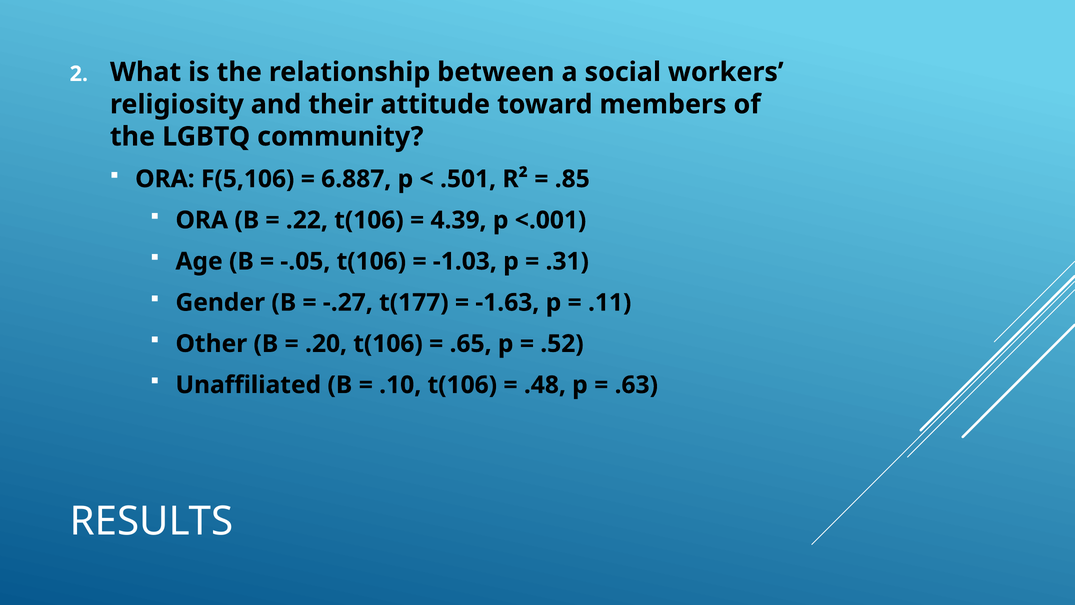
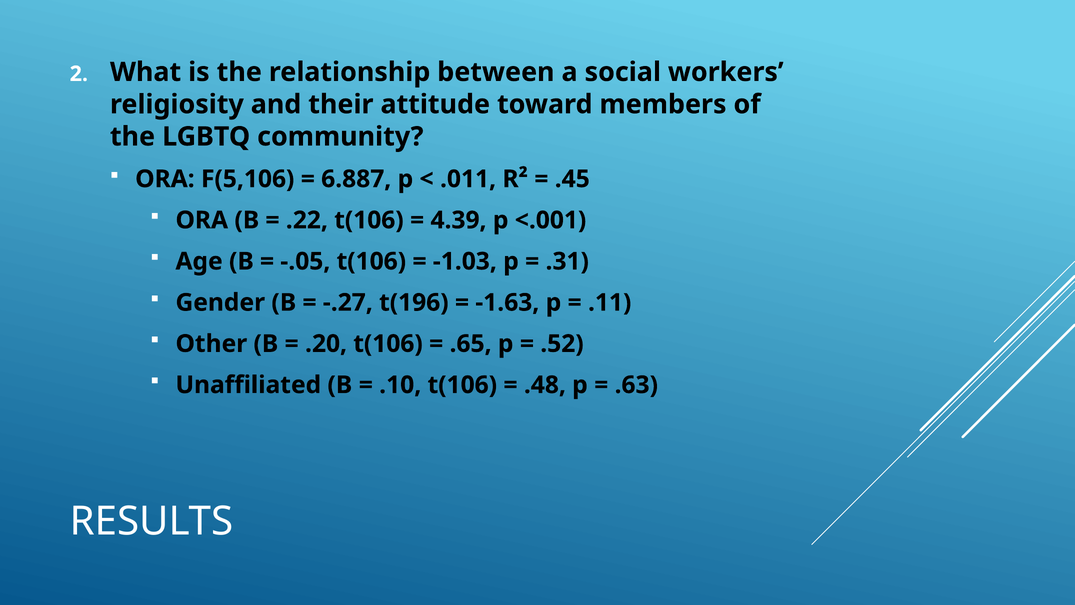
.501: .501 -> .011 (468, 179)
.85: .85 -> .45 (572, 179)
t(177: t(177 -> t(196 (414, 302)
